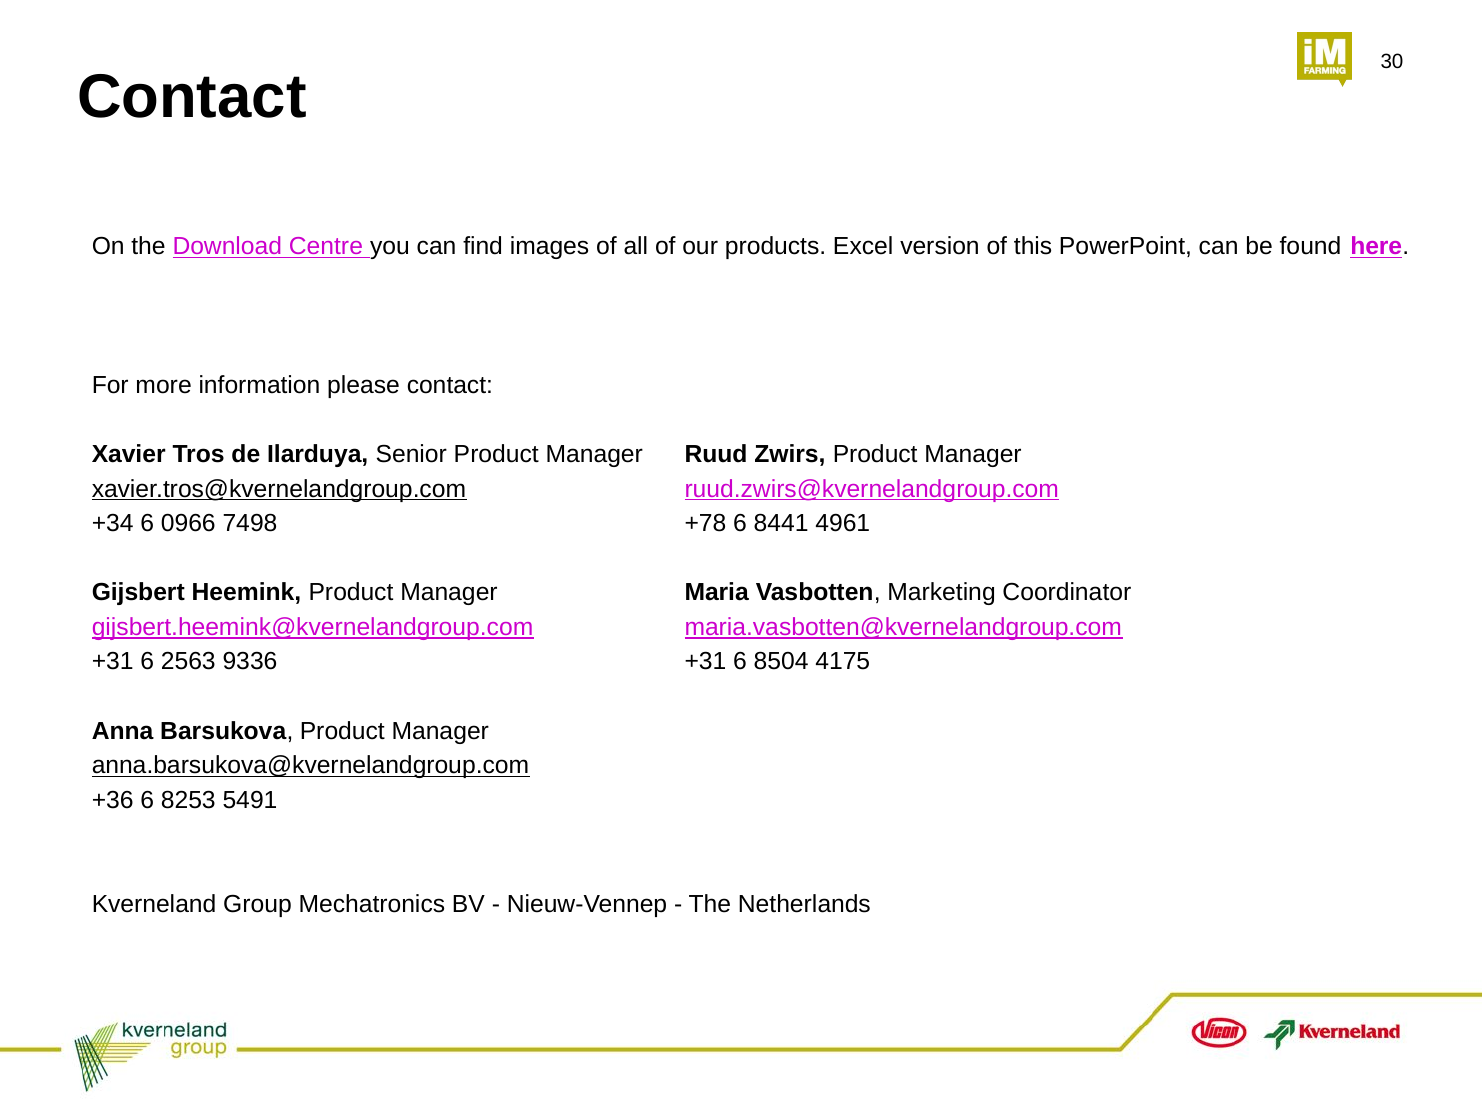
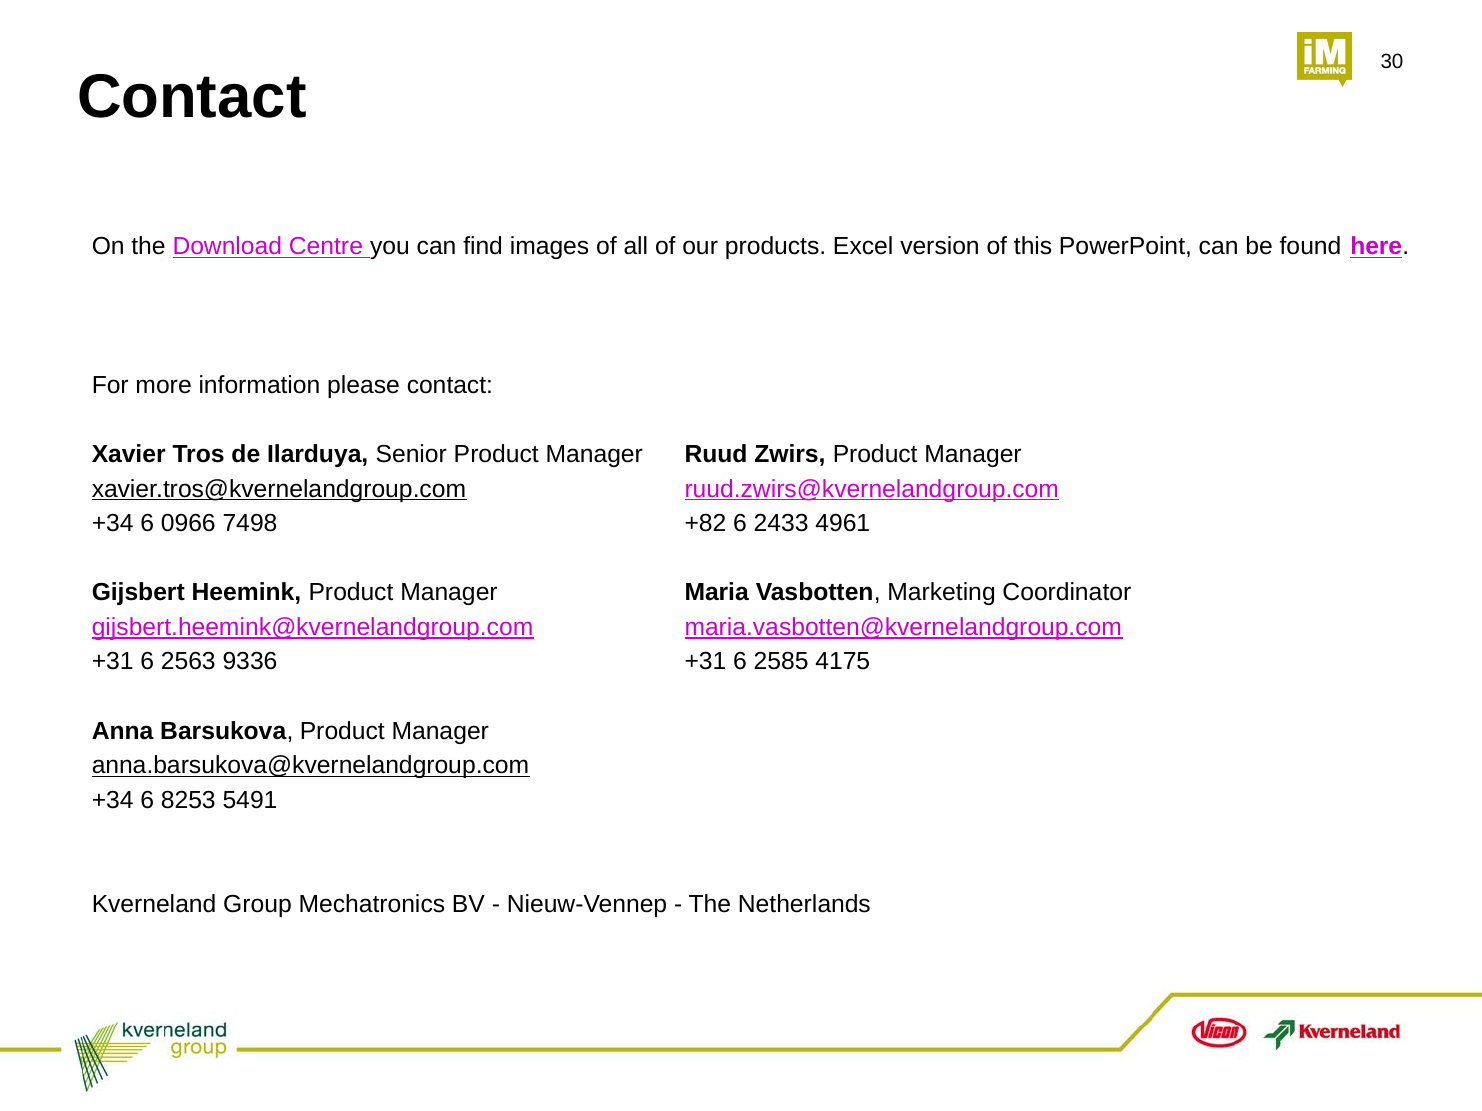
+78: +78 -> +82 (706, 524)
8441: 8441 -> 2433 (781, 524)
8504: 8504 -> 2585 (781, 662)
+36: +36 -> +34 (113, 800)
